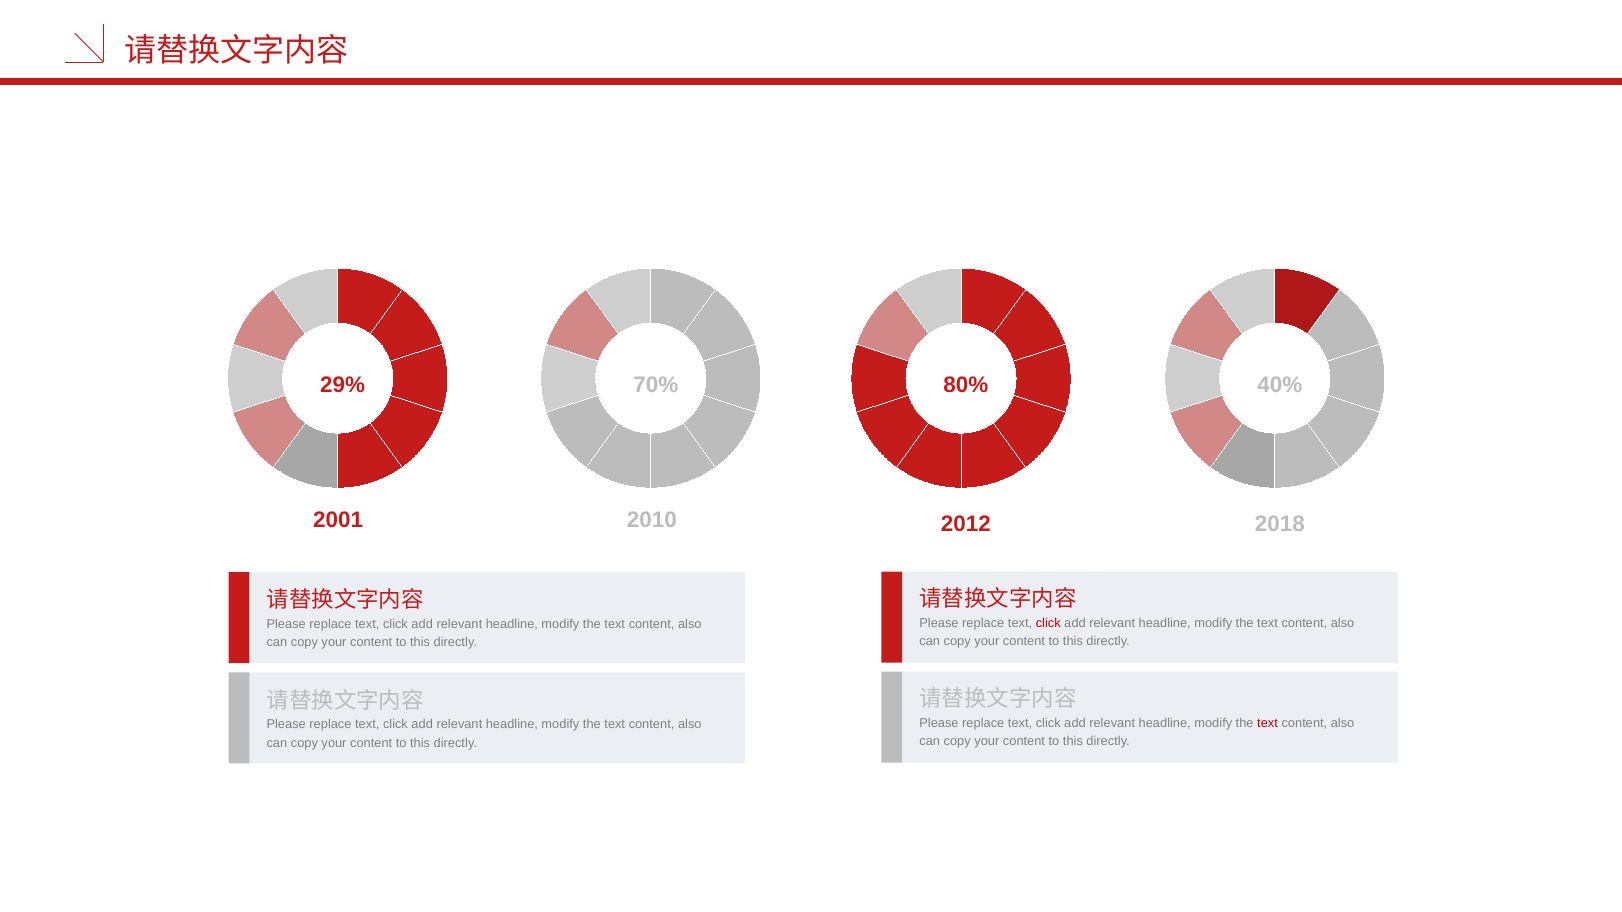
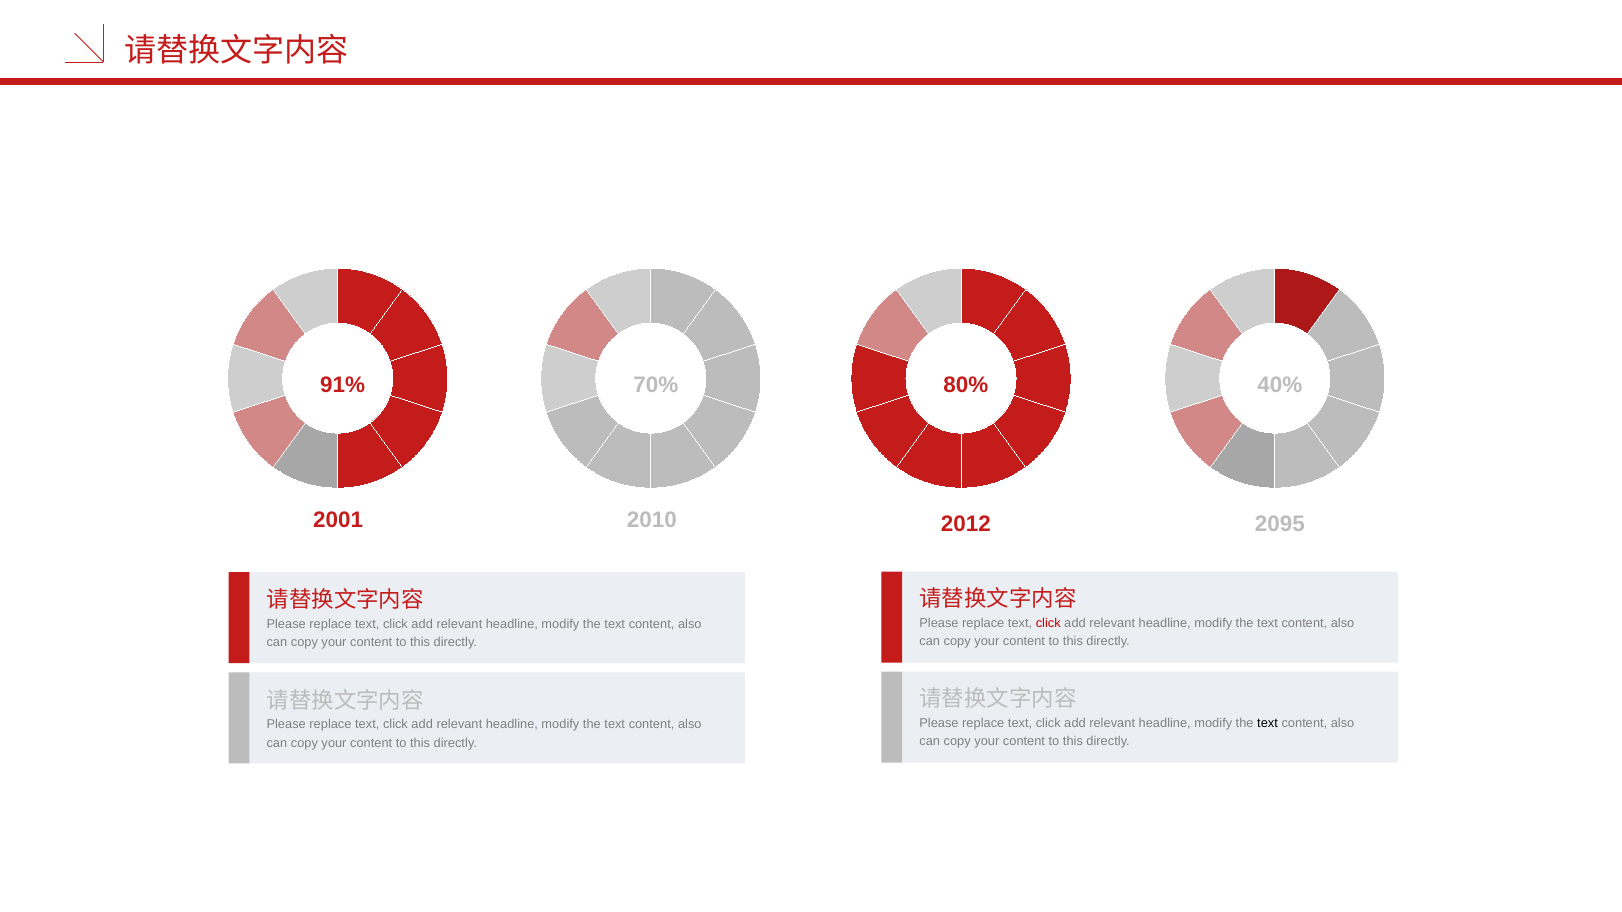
29%: 29% -> 91% (343, 385)
2018: 2018 -> 2095 (1280, 524)
text colour: red -> black (1268, 723)
